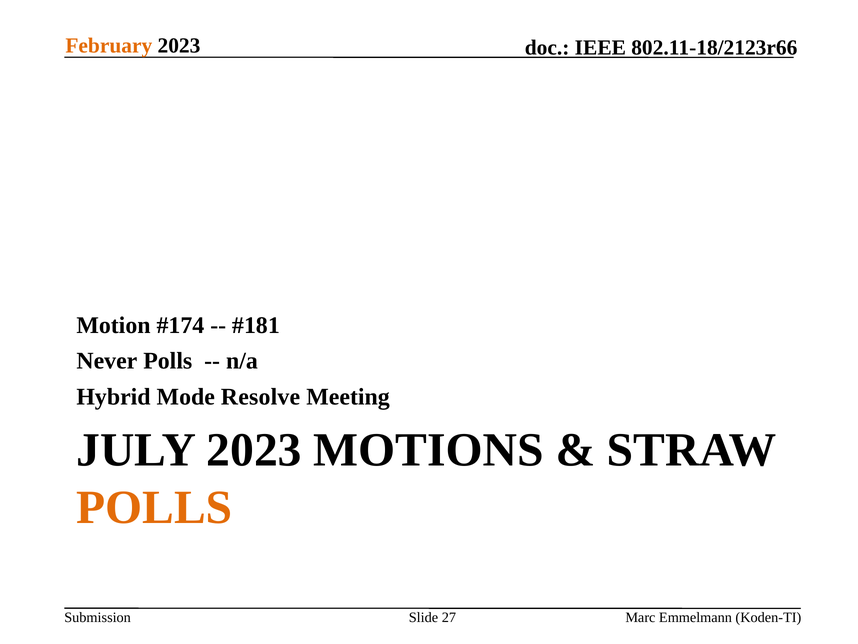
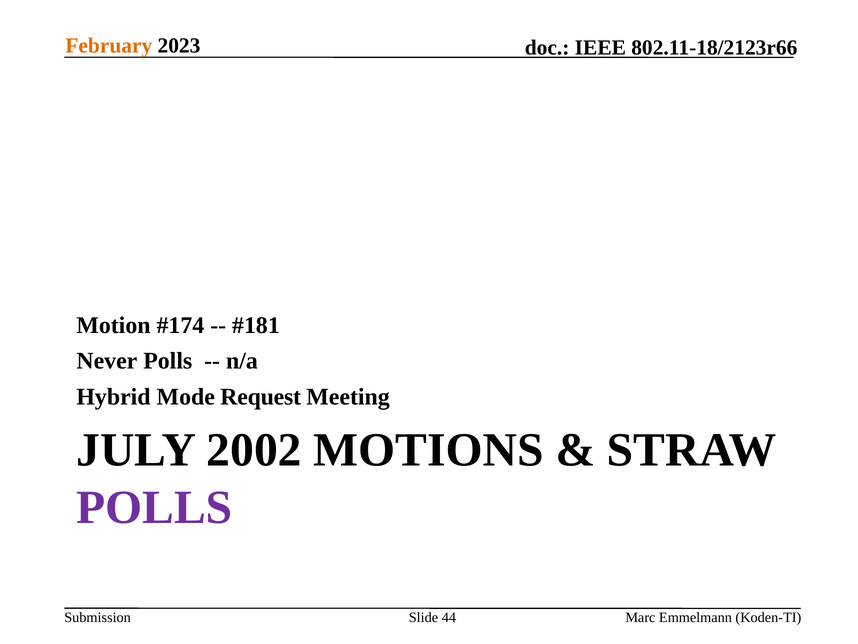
Resolve: Resolve -> Request (261, 397)
JULY 2023: 2023 -> 2002 (254, 450)
POLLS colour: orange -> purple (154, 507)
27: 27 -> 44 (449, 617)
